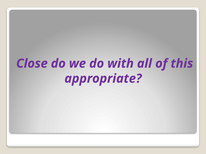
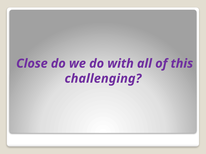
appropriate: appropriate -> challenging (103, 79)
